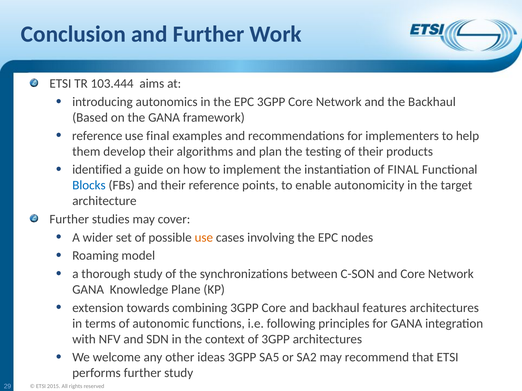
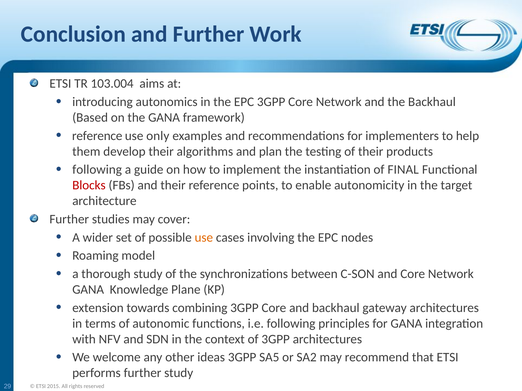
103.444: 103.444 -> 103.004 (112, 84)
use final: final -> only (158, 136)
identified: identified -> following (97, 170)
Blocks colour: blue -> red (89, 186)
features: features -> gateway (385, 308)
